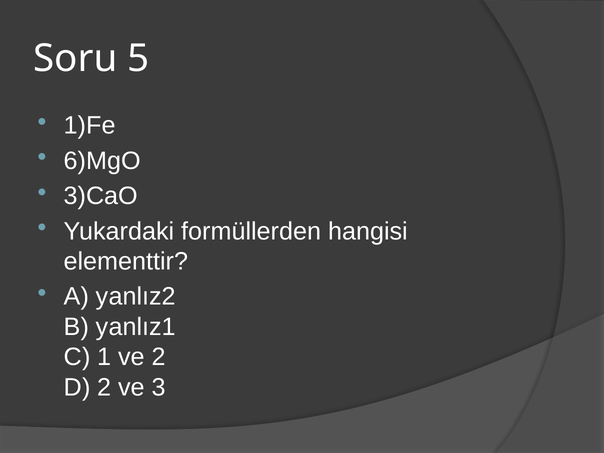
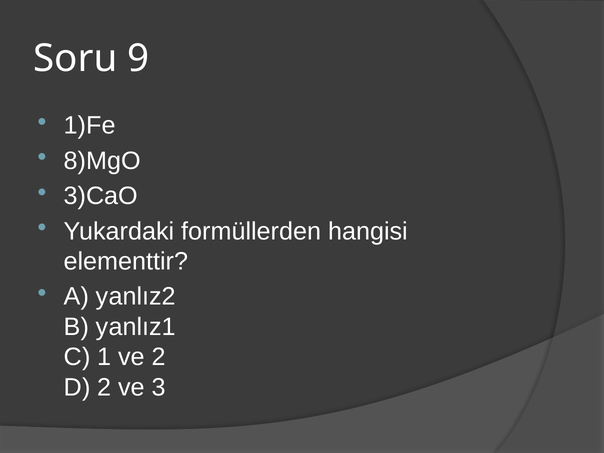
5: 5 -> 9 (138, 59)
6)MgO: 6)MgO -> 8)MgO (102, 161)
